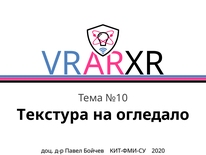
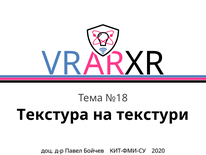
№10: №10 -> №18 (117, 98)
огледало: огледало -> текстури (153, 114)
